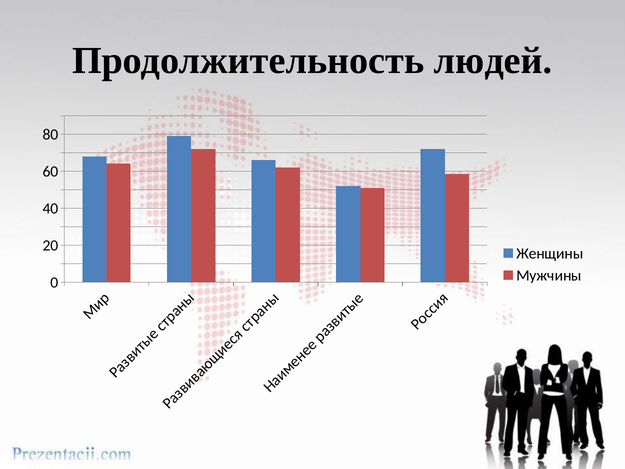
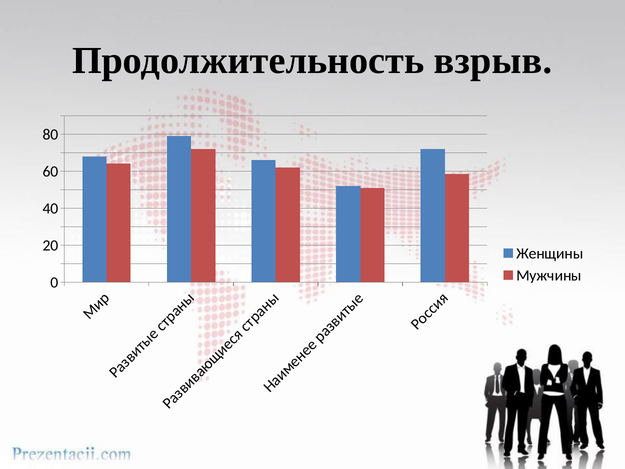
людей: людей -> взрыв (493, 61)
